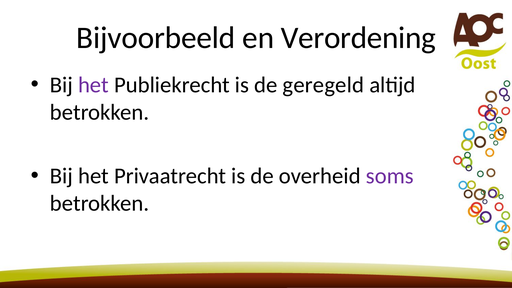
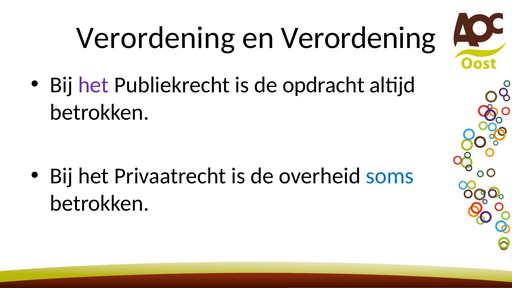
Bijvoorbeeld: Bijvoorbeeld -> Verordening (156, 38)
geregeld: geregeld -> opdracht (324, 85)
soms colour: purple -> blue (390, 176)
